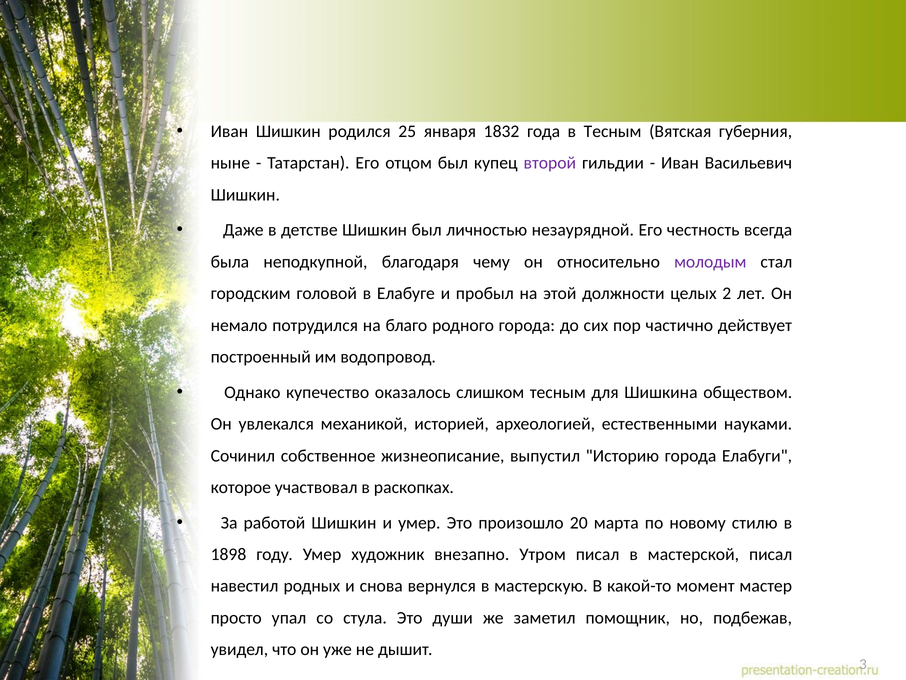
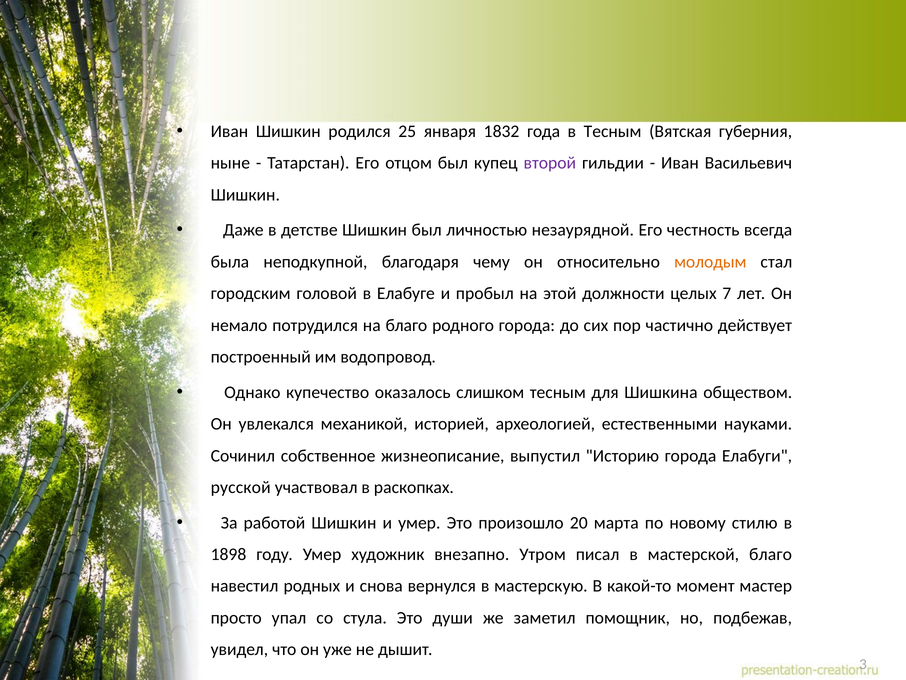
молодым colour: purple -> orange (710, 262)
2: 2 -> 7 (727, 293)
которое: которое -> русской (241, 487)
мастерской писал: писал -> благо (771, 554)
